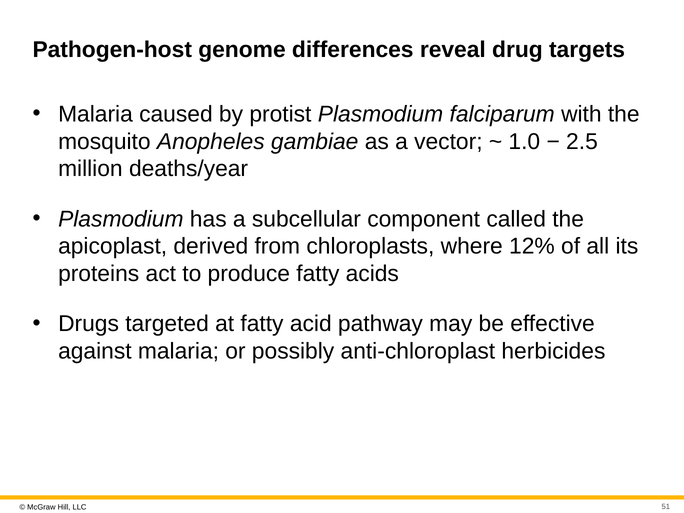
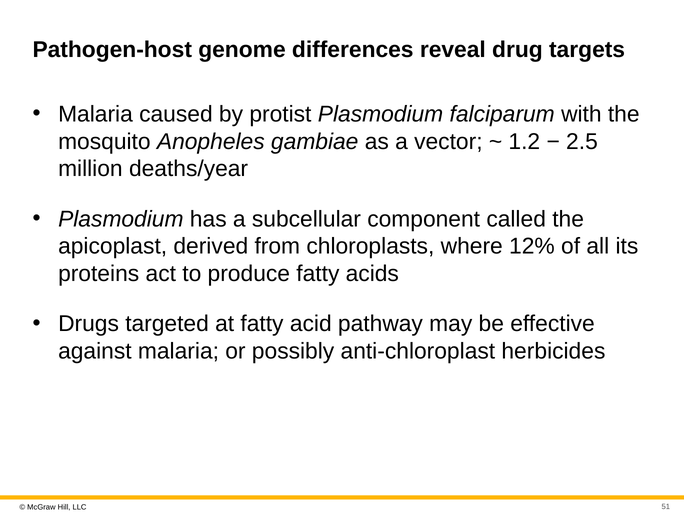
1.0: 1.0 -> 1.2 (524, 142)
